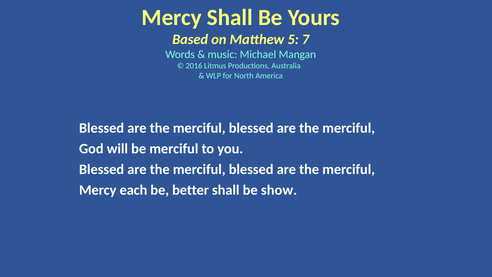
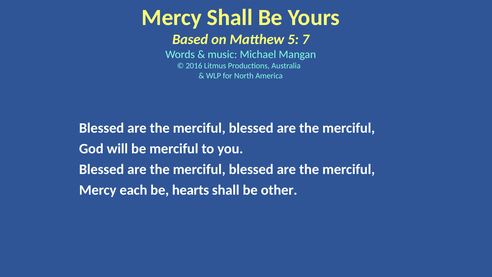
better: better -> hearts (191, 190)
show: show -> other (279, 190)
